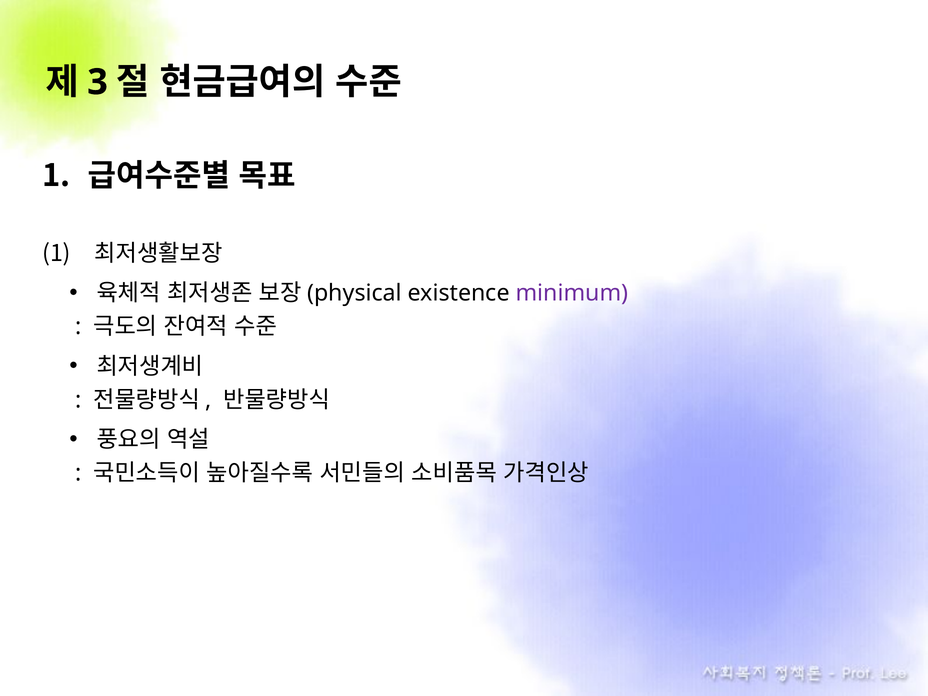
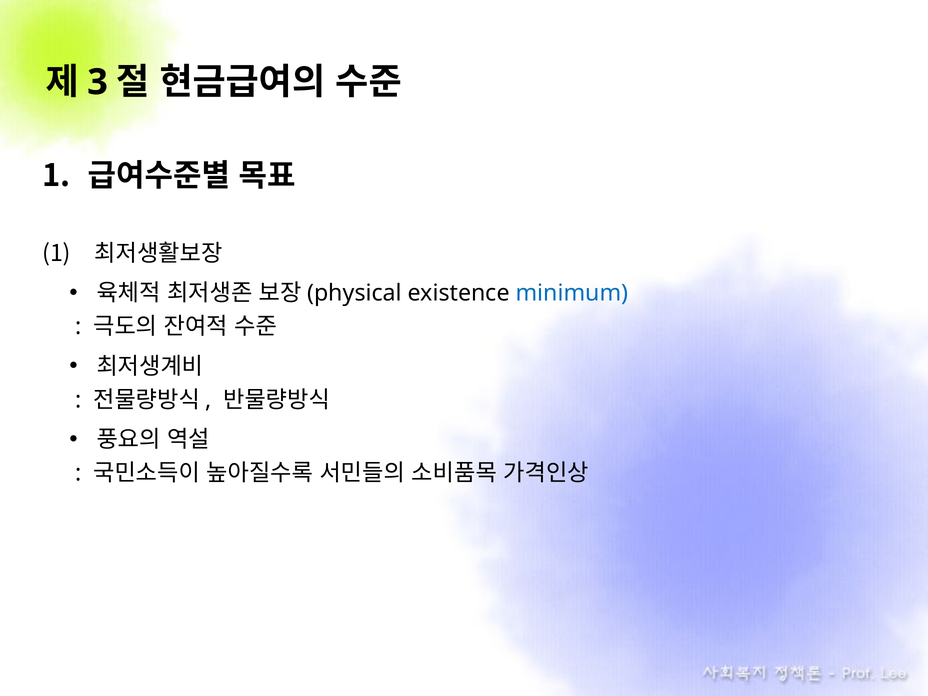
minimum colour: purple -> blue (572, 293)
